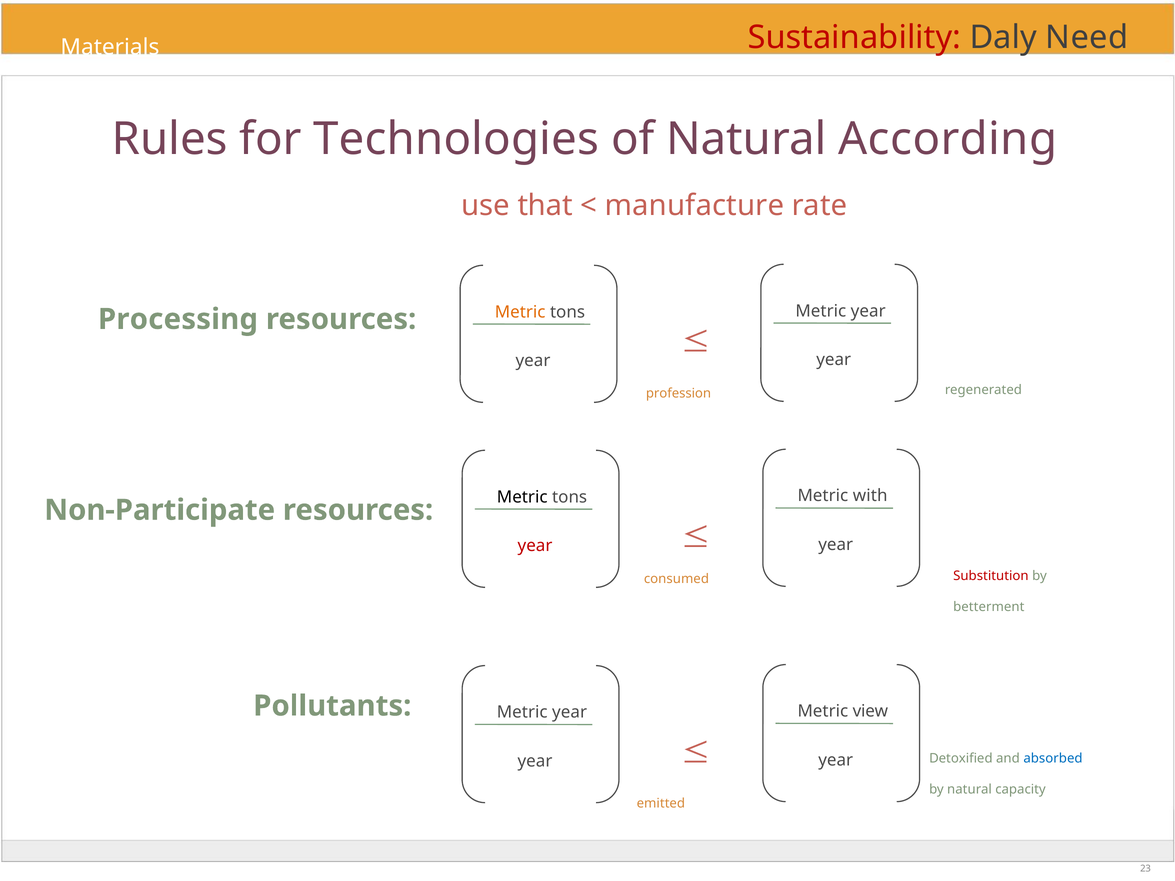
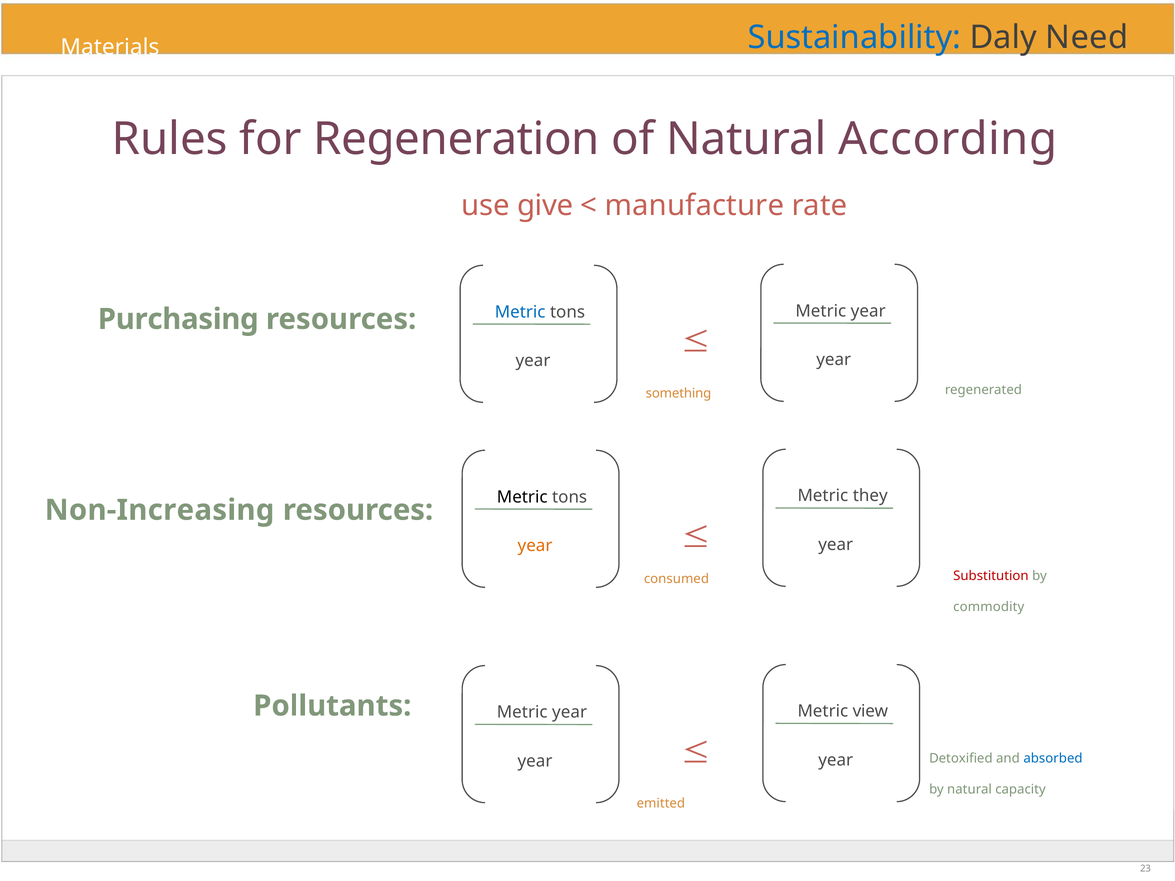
Sustainability colour: red -> blue (854, 37)
Technologies: Technologies -> Regeneration (457, 139)
that: that -> give (545, 206)
Metric colour: orange -> blue (520, 312)
Processing: Processing -> Purchasing (178, 319)
profession: profession -> something (679, 393)
with: with -> they (870, 496)
Non-Participate: Non-Participate -> Non-Increasing (160, 510)
year colour: red -> orange (535, 546)
betterment: betterment -> commodity (989, 607)
